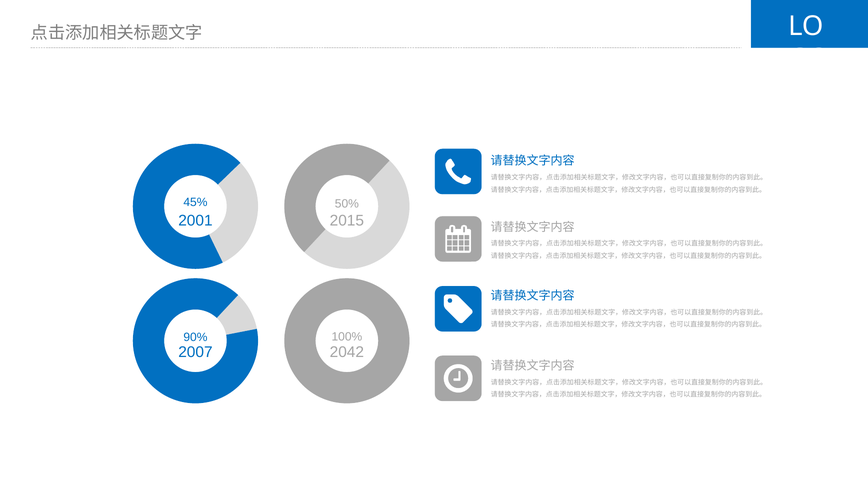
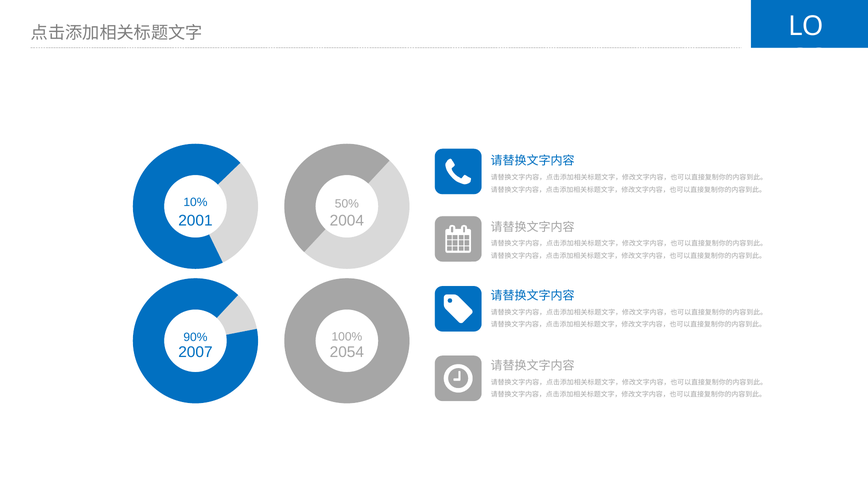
45%: 45% -> 10% (195, 202)
2015: 2015 -> 2004 (347, 221)
2042: 2042 -> 2054 (347, 352)
